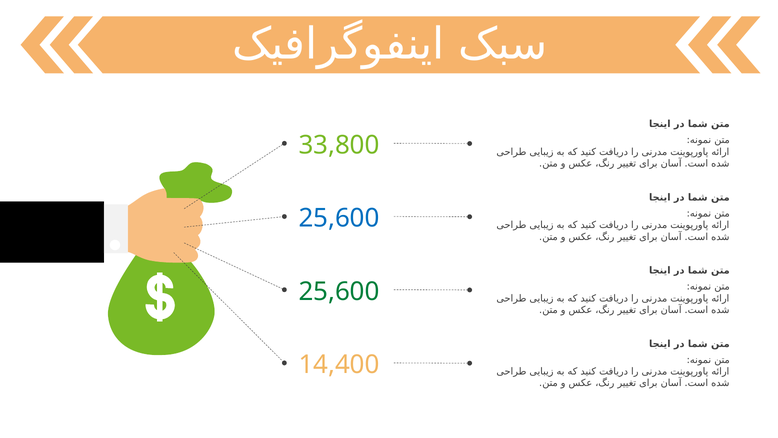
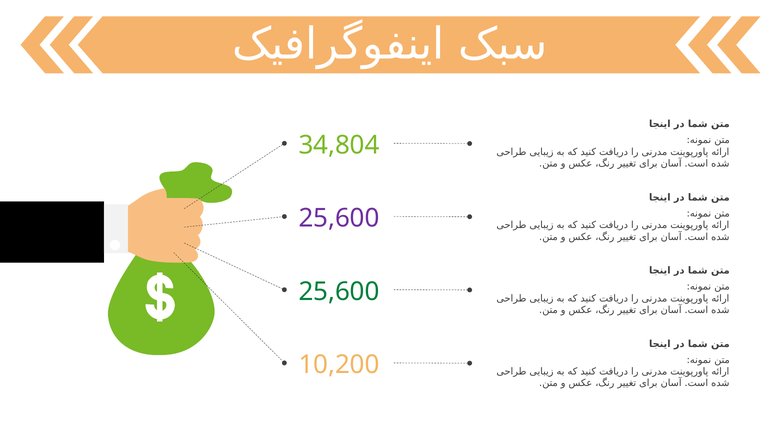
33,800: 33,800 -> 34,804 (339, 145)
25,600 colour: blue -> purple (339, 218)
14,400: 14,400 -> 10,200 (339, 364)
